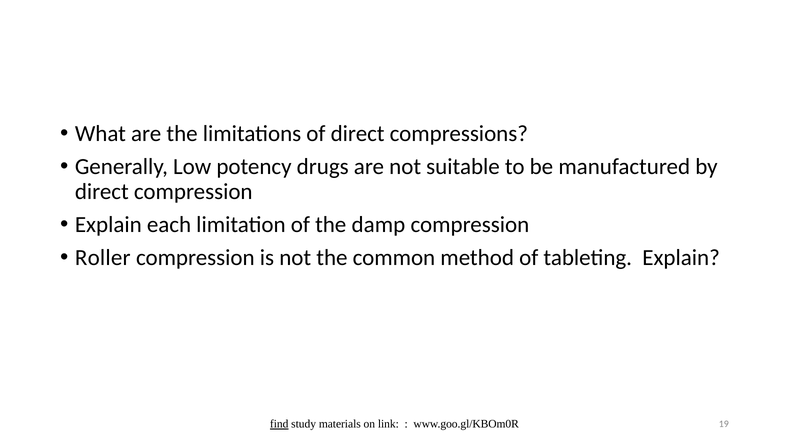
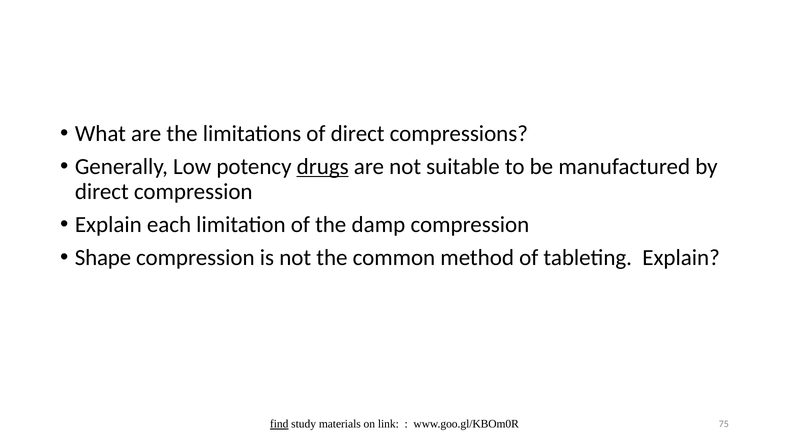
drugs underline: none -> present (323, 166)
Roller: Roller -> Shape (103, 258)
19: 19 -> 75 (724, 424)
